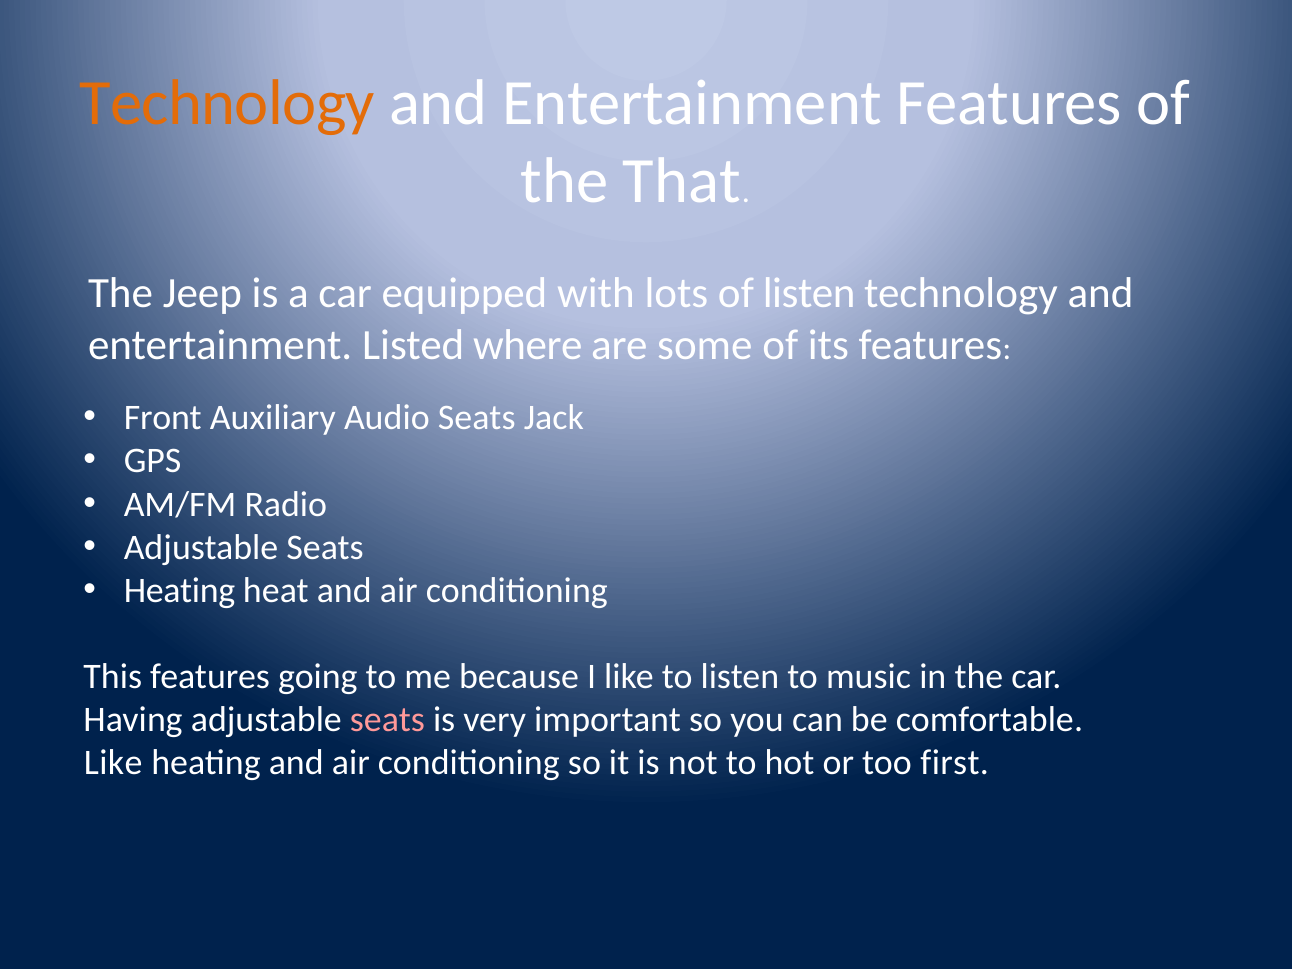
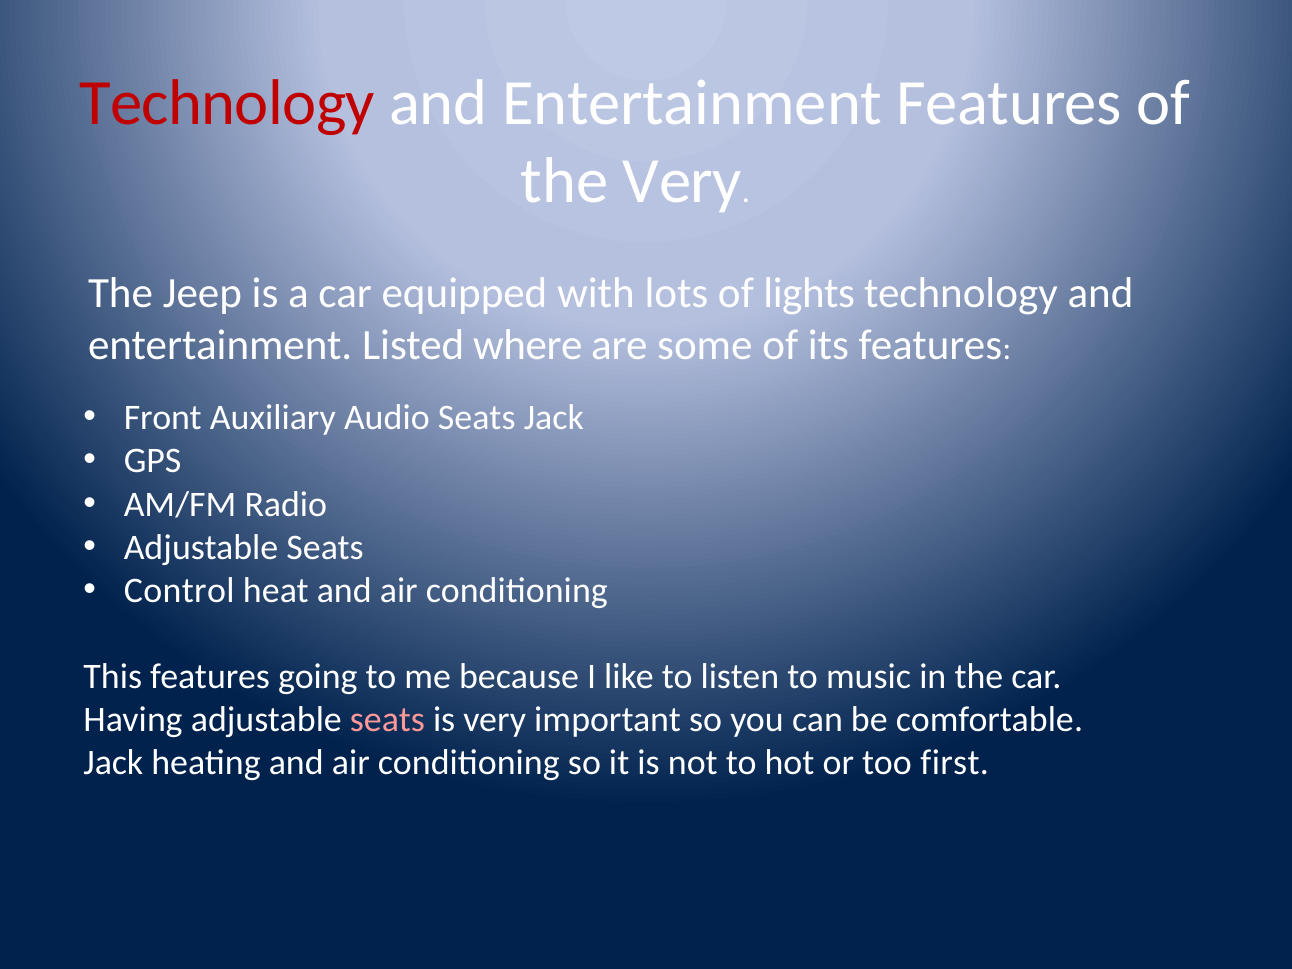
Technology colour: orange -> red (227, 103)
the That: That -> Very (682, 181)
of listen: listen -> lights (809, 294)
Heating: Heating -> Control (179, 590)
Like: Like -> Jack (113, 763)
